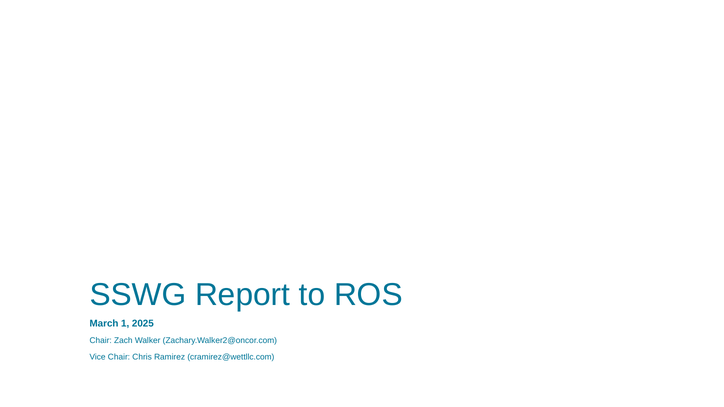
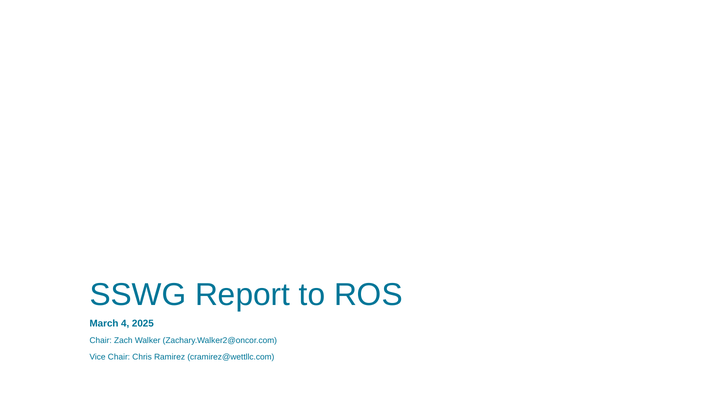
1: 1 -> 4 (125, 324)
